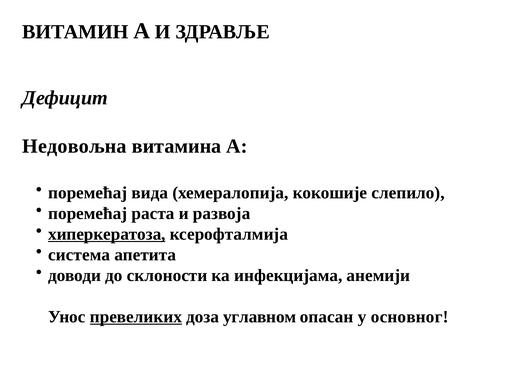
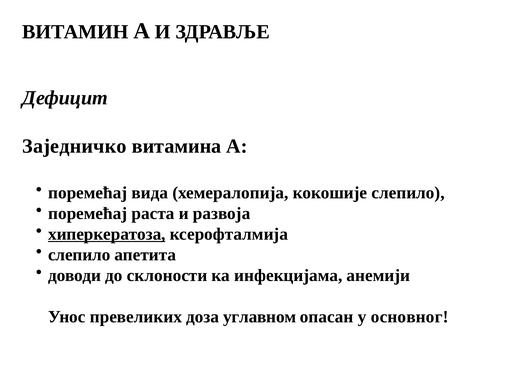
Недовољна: Недовољна -> Заједничко (74, 146)
система: система -> слепило (79, 255)
превеликих underline: present -> none (136, 317)
